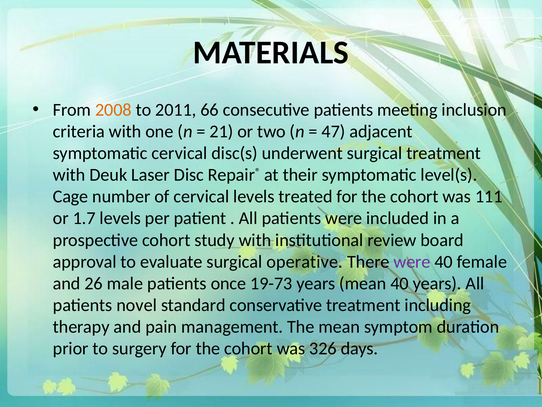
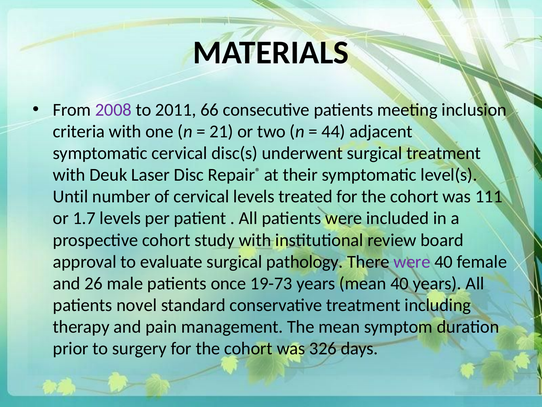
2008 colour: orange -> purple (113, 110)
47: 47 -> 44 (333, 131)
Cage: Cage -> Until (71, 196)
operative: operative -> pathology (305, 261)
